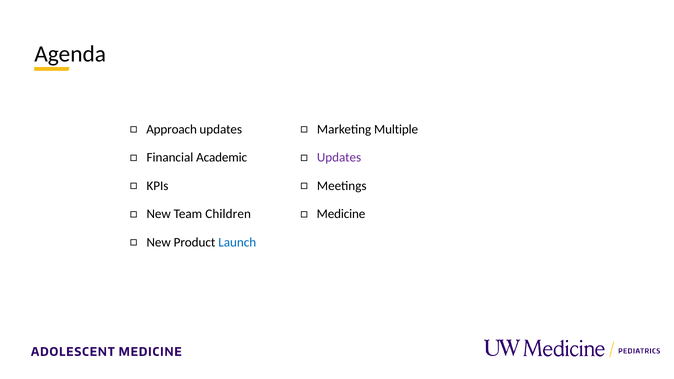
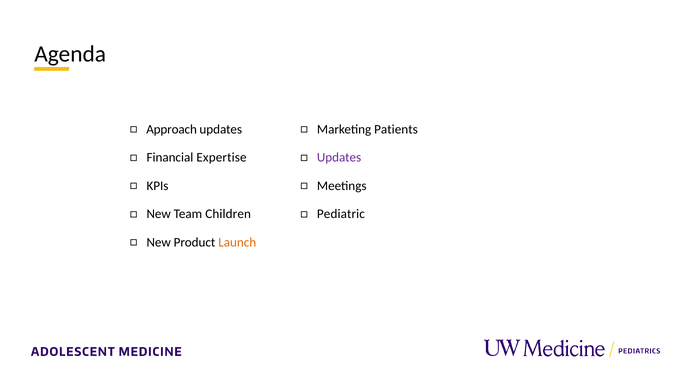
Multiple: Multiple -> Patients (396, 129)
Academic: Academic -> Expertise (221, 158)
Medicine: Medicine -> Pediatric (341, 214)
Launch colour: blue -> orange (237, 242)
